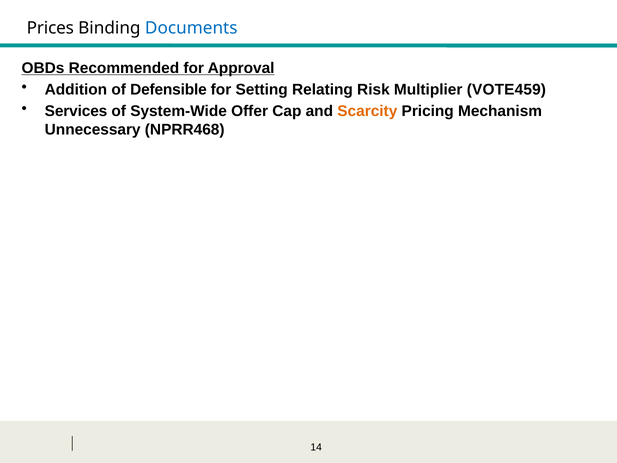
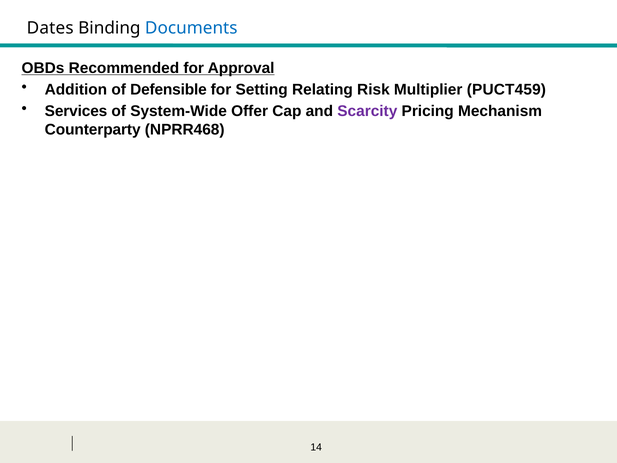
Prices: Prices -> Dates (50, 28)
VOTE459: VOTE459 -> PUCT459 (506, 90)
Scarcity colour: orange -> purple (367, 111)
Unnecessary: Unnecessary -> Counterparty (93, 130)
